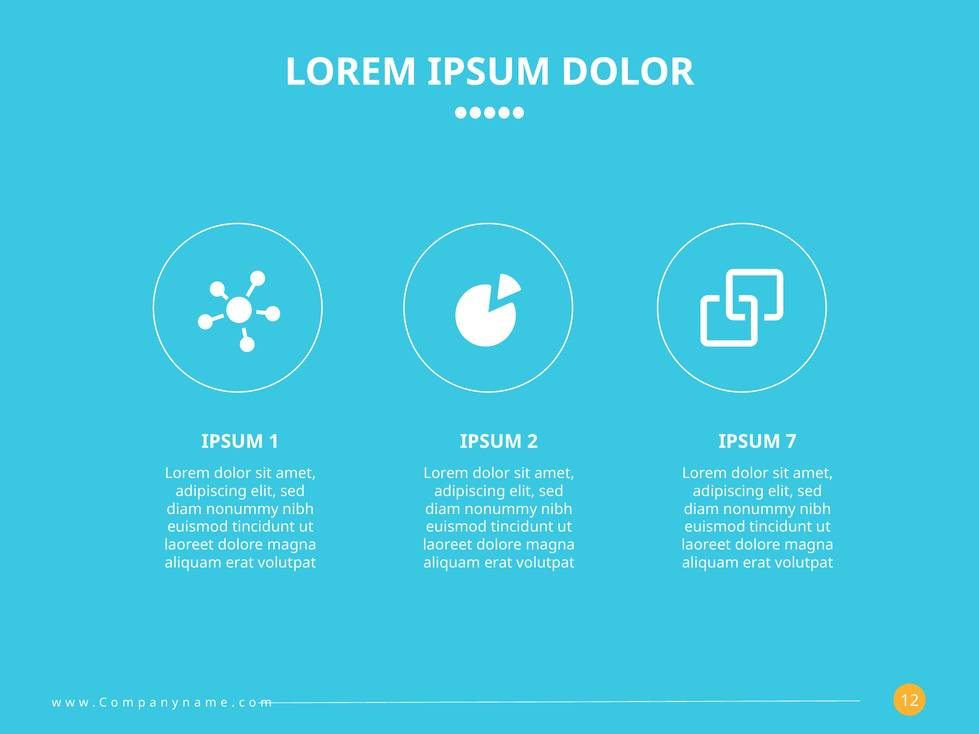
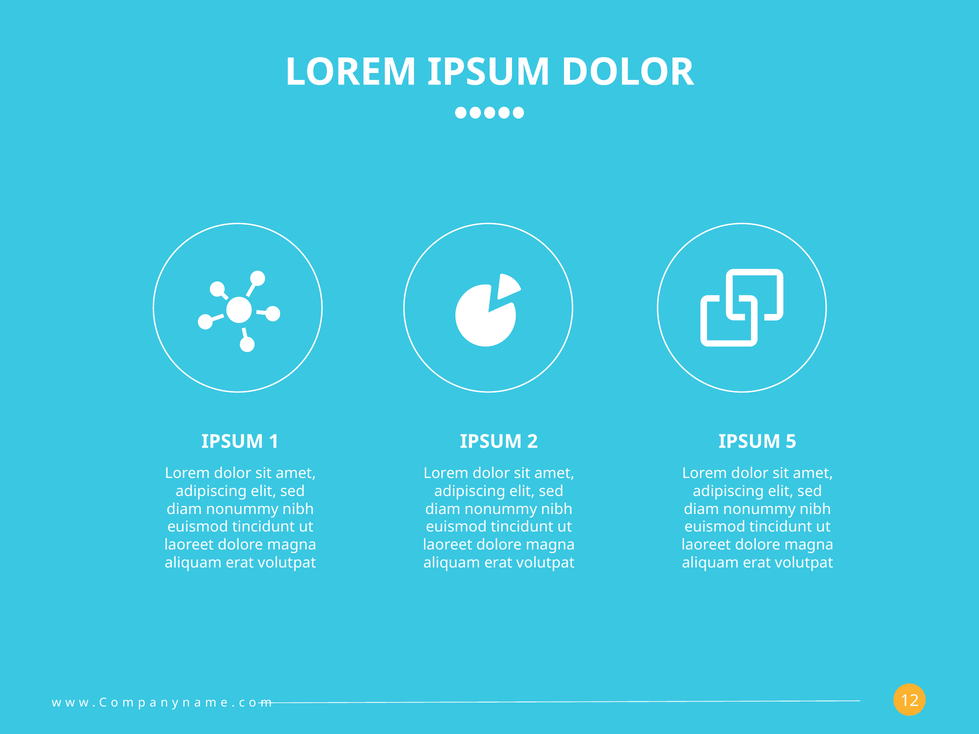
7: 7 -> 5 (791, 442)
